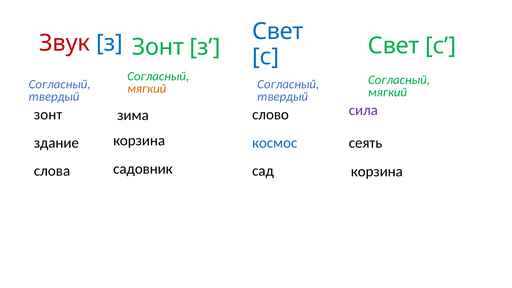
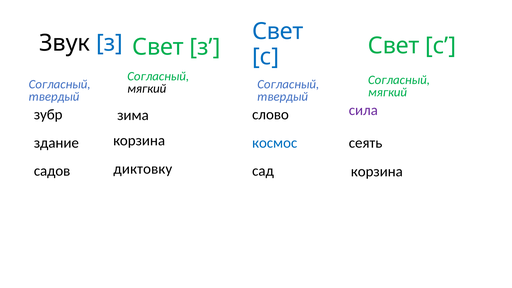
Звук colour: red -> black (65, 43)
Зонт: Зонт -> Свет (158, 47)
мягкий colour: orange -> black (147, 89)
зонт: зонт -> зубр (48, 115)
садовник: садовник -> диктовку (143, 169)
слова: слова -> садов (52, 171)
